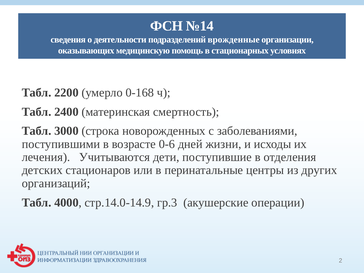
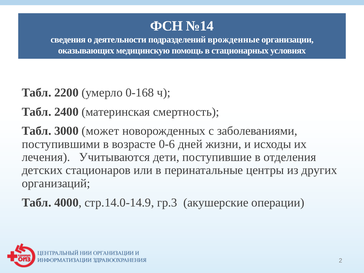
строка: строка -> может (100, 131)
